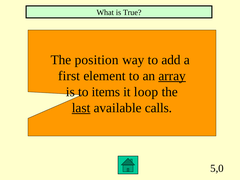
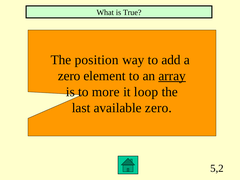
first: first -> zero (69, 76)
items: items -> more (106, 92)
last underline: present -> none (81, 108)
available calls: calls -> zero (158, 108)
5,0: 5,0 -> 5,2 (217, 168)
